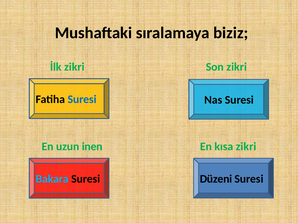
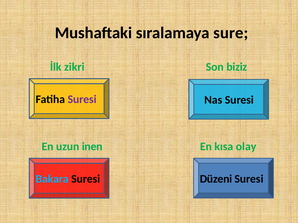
biziz: biziz -> sure (231, 33)
Son zikri: zikri -> biziz (237, 67)
Suresi colour: blue -> purple (82, 100)
kısa zikri: zikri -> olay (246, 147)
